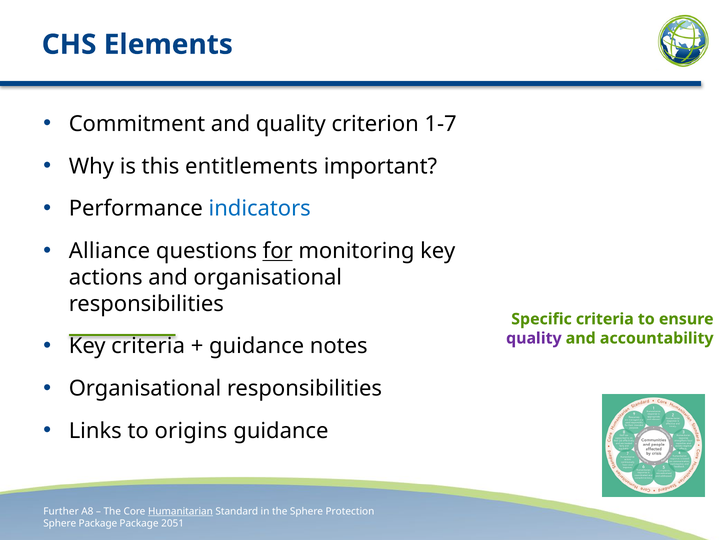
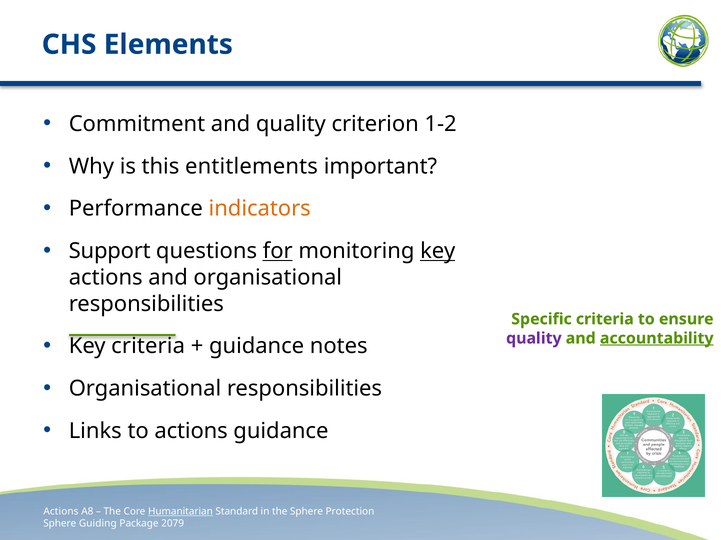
1-7: 1-7 -> 1-2 (441, 124)
indicators colour: blue -> orange (260, 209)
Alliance: Alliance -> Support (110, 251)
key underline: none -> present (438, 251)
accountability underline: none -> present (657, 339)
to origins: origins -> actions (191, 432)
Further: Further -> Actions (61, 512)
Sphere Package: Package -> Guiding (98, 524)
2051: 2051 -> 2079 (173, 524)
